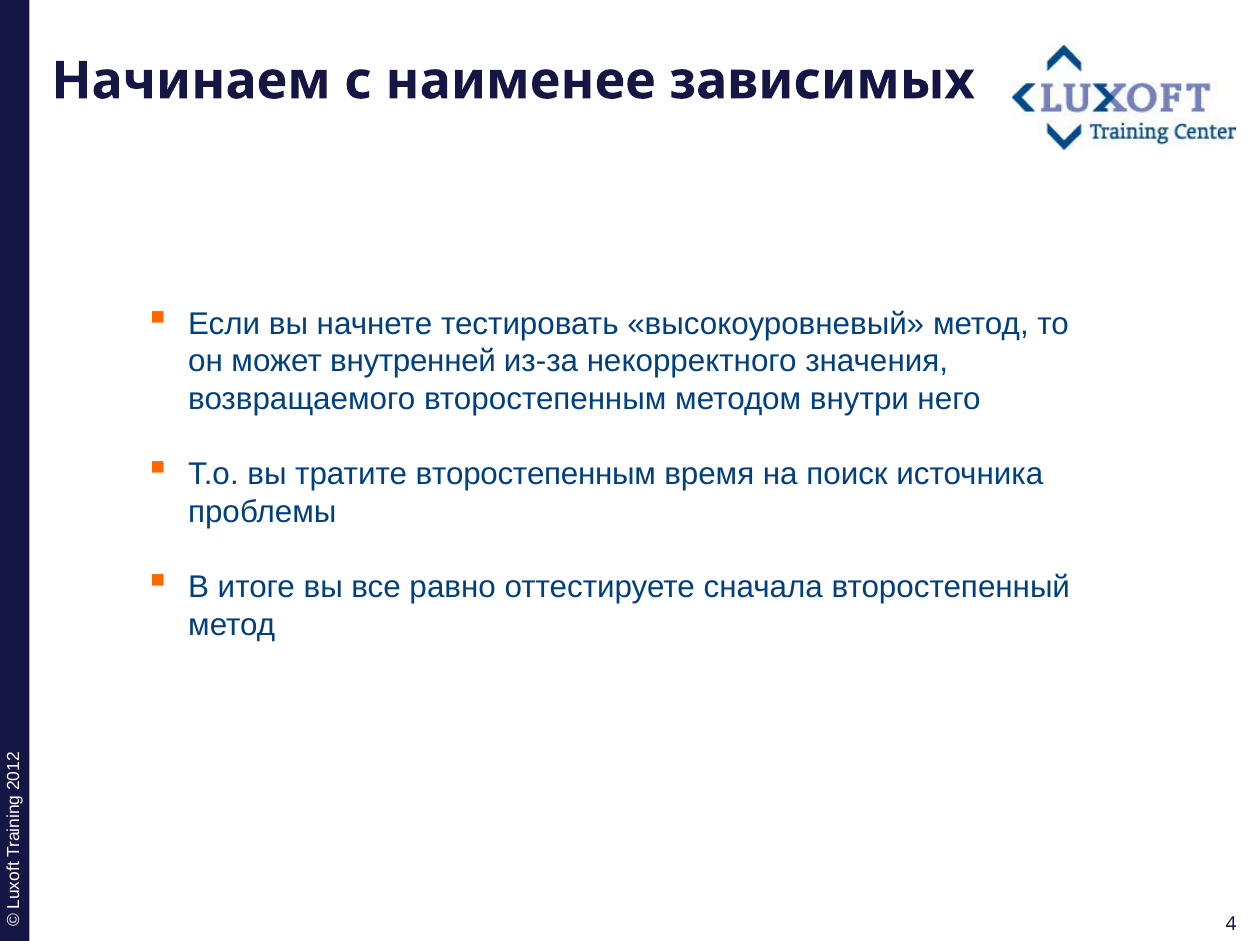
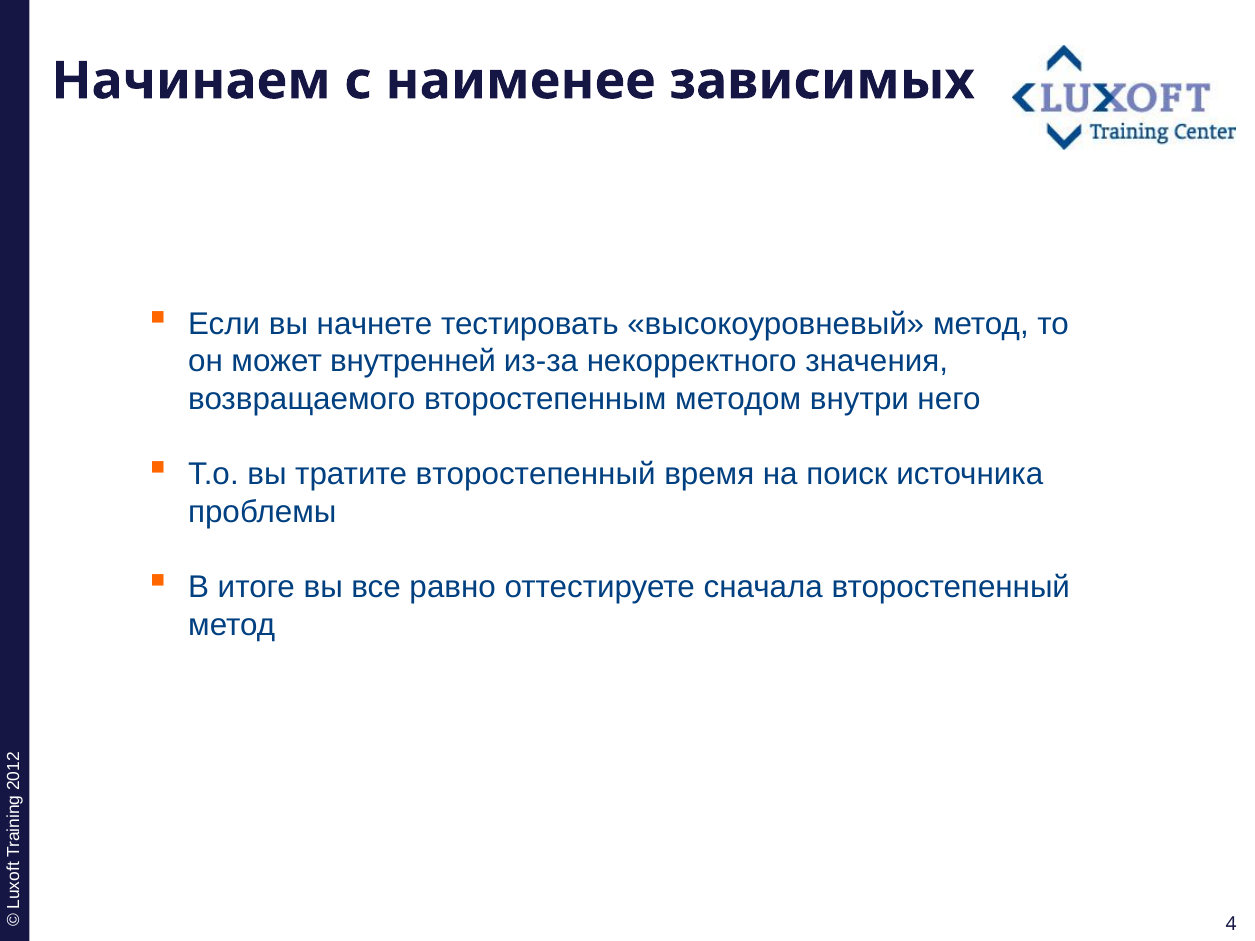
тратите второстепенным: второстепенным -> второстепенный (536, 475)
